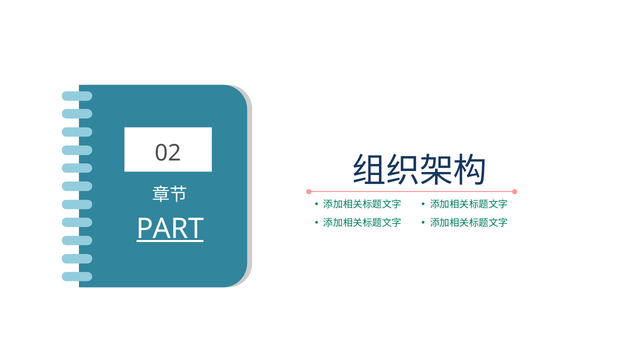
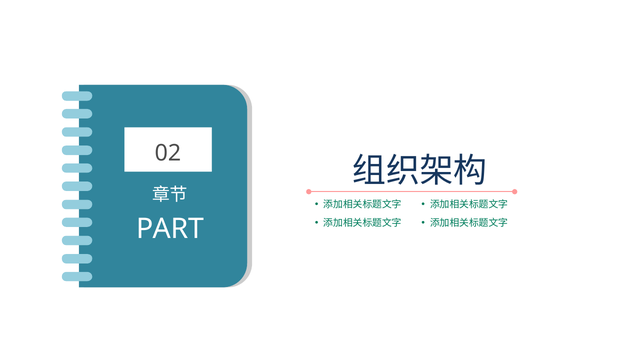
PART underline: present -> none (170, 229)
